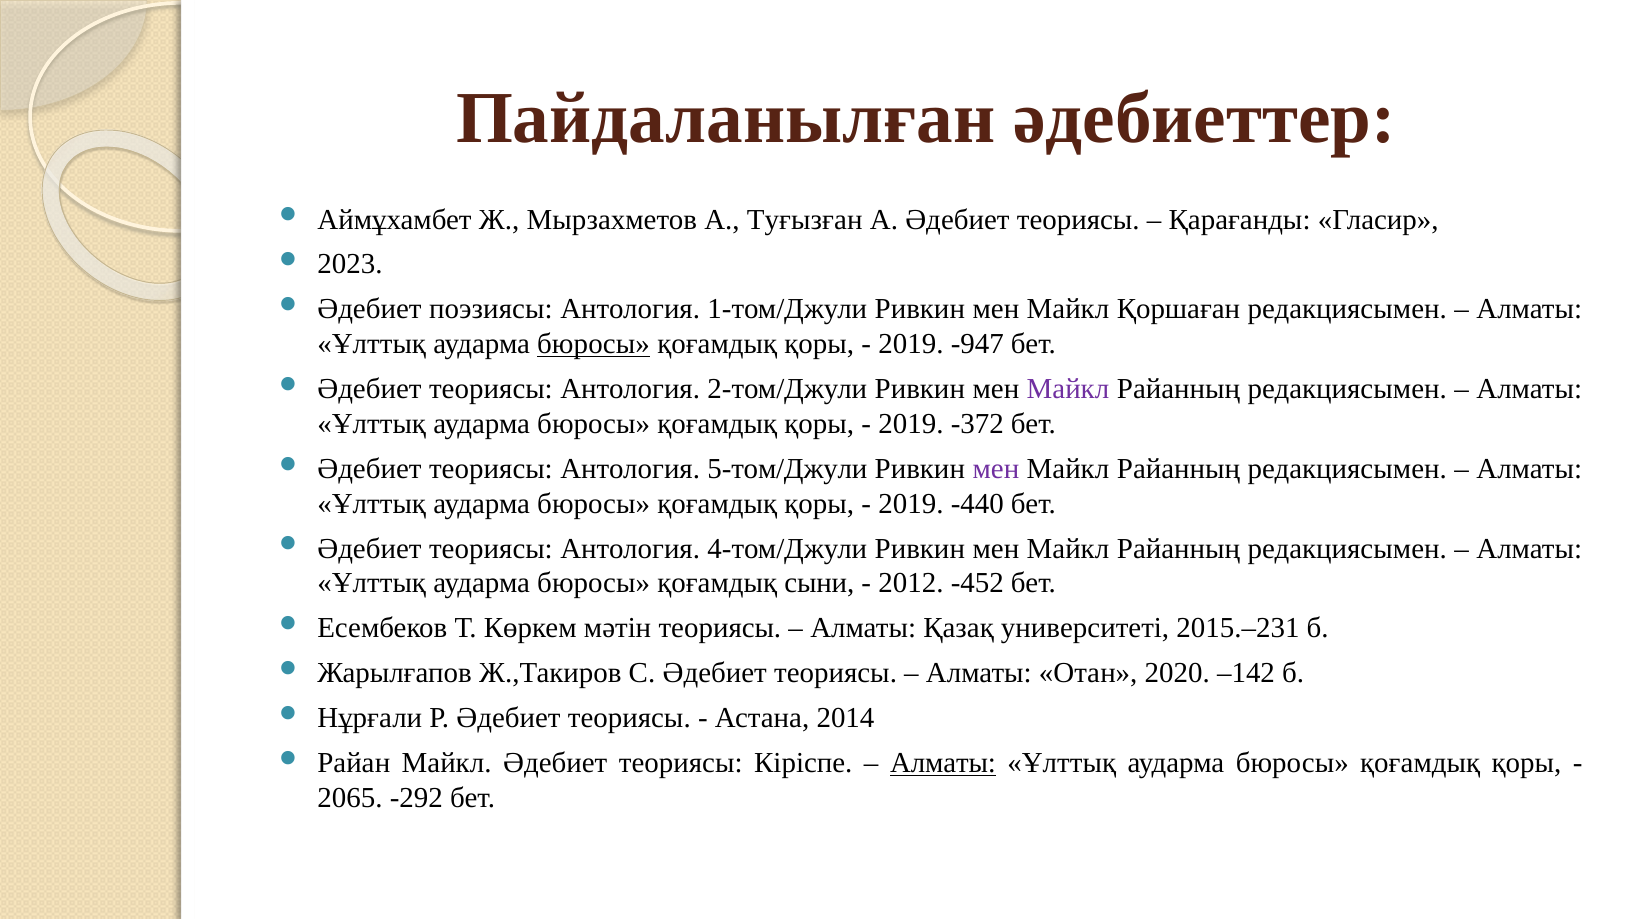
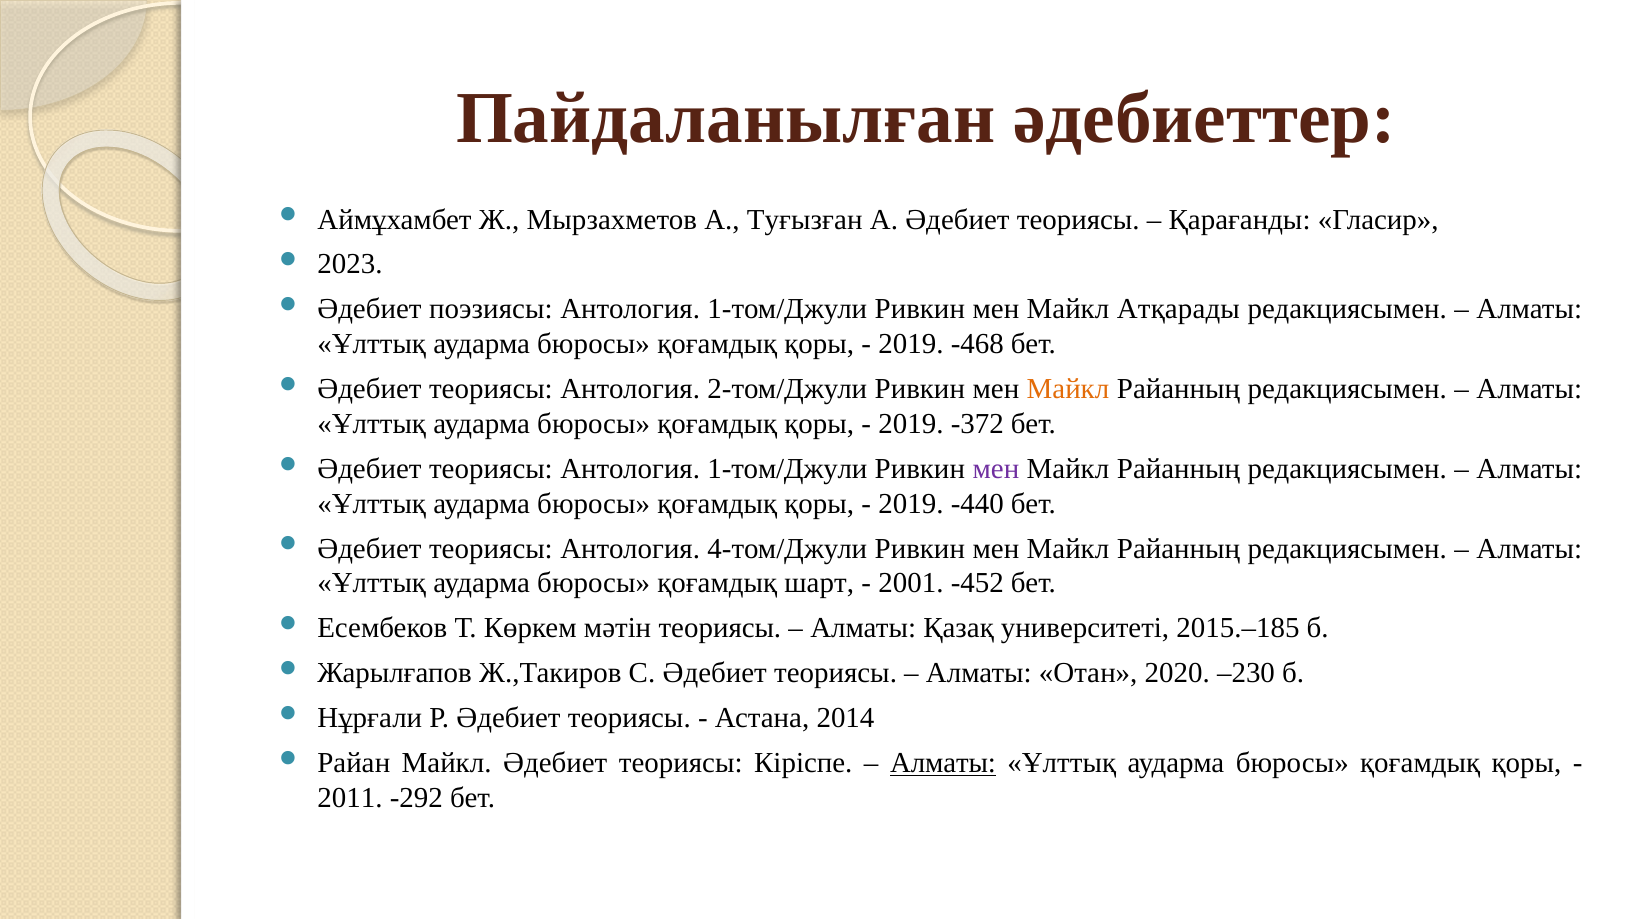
Қоршаған: Қоршаған -> Атқарады (1178, 309)
бюросы underline: present -> none (594, 344)
-947: -947 -> -468 (977, 344)
Майкл colour: purple -> orange (1068, 389)
теориясы Антология 5-том/Джули: 5-том/Джули -> 1-том/Джули (787, 469)
сыни: сыни -> шарт (819, 583)
2012: 2012 -> 2001 (911, 583)
2015.–231: 2015.–231 -> 2015.–185 (1238, 628)
–142: –142 -> –230 (1246, 673)
2065: 2065 -> 2011 (350, 797)
